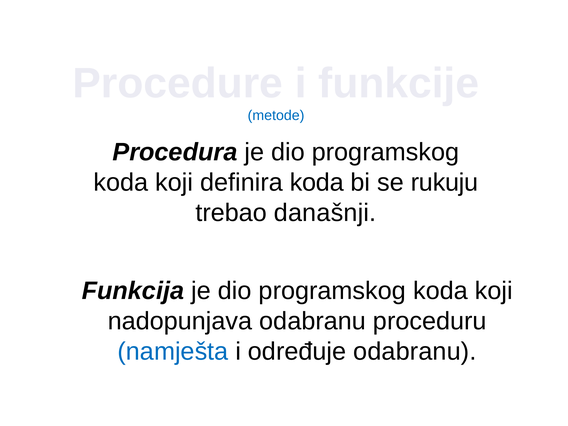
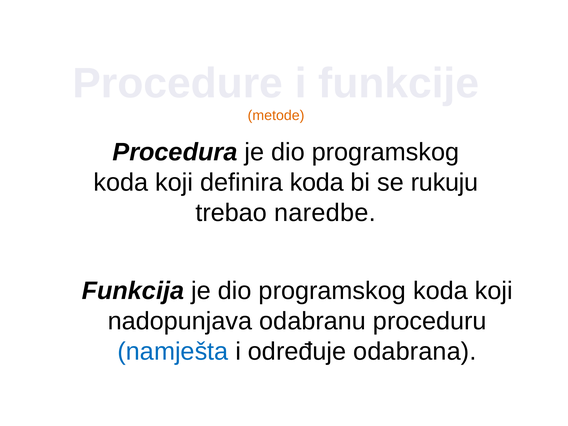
metode colour: blue -> orange (276, 115)
današnji: današnji -> naredbe (325, 213)
određuje odabranu: odabranu -> odabrana (415, 351)
